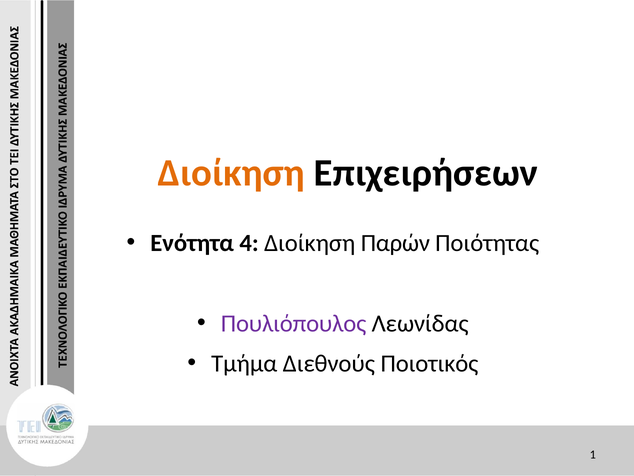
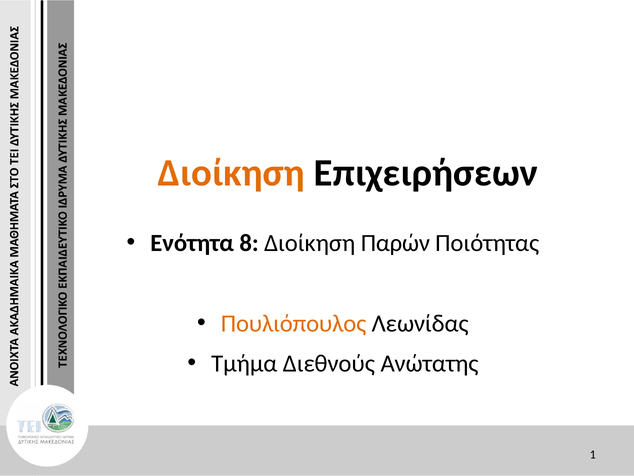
4: 4 -> 8 (249, 243)
Πουλιόπουλος colour: purple -> orange (294, 323)
Ποιοτικός: Ποιοτικός -> Ανώτατης (429, 363)
